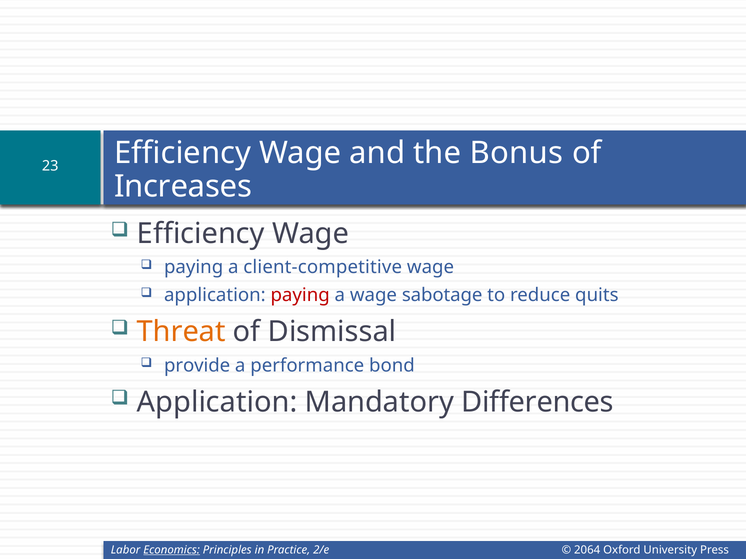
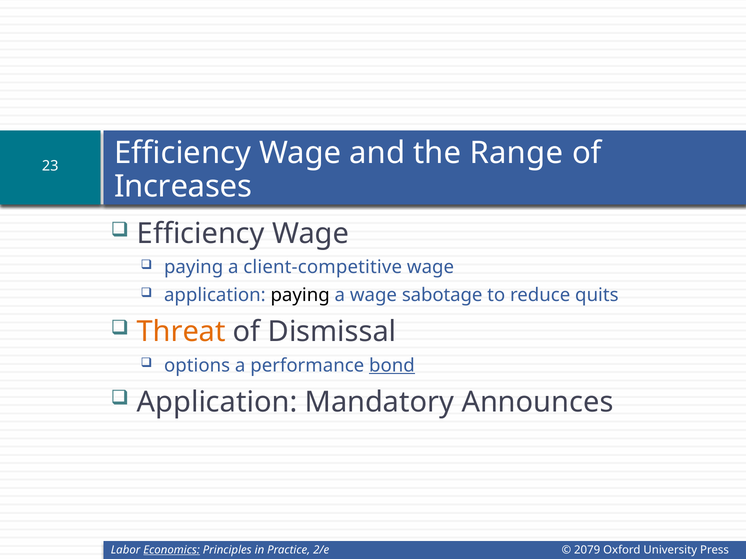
Bonus: Bonus -> Range (517, 153)
paying colour: red -> black (300, 296)
provide: provide -> options (197, 366)
bond underline: none -> present (392, 366)
Differences: Differences -> Announces (537, 402)
2064: 2064 -> 2079 (587, 551)
